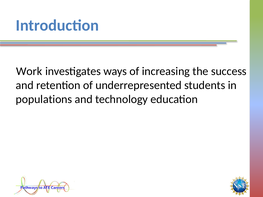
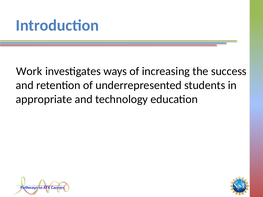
populations: populations -> appropriate (44, 99)
